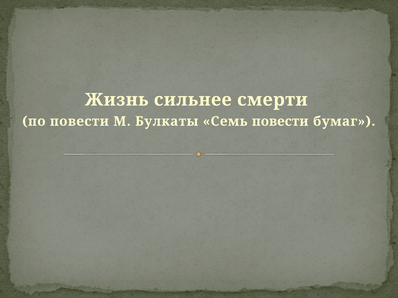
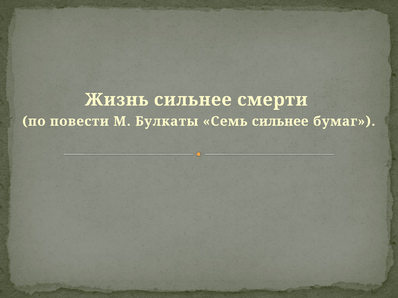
Семь повести: повести -> сильнее (280, 122)
